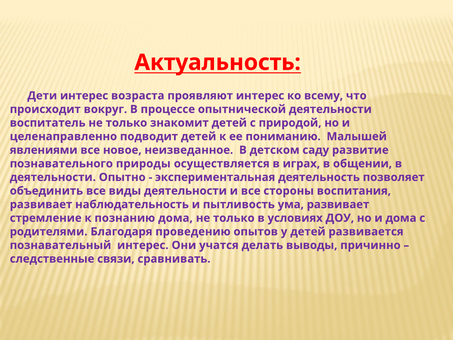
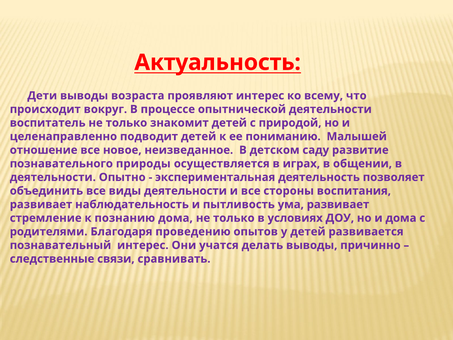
Дети интерес: интерес -> выводы (84, 96)
явлениями: явлениями -> отношение (44, 150)
